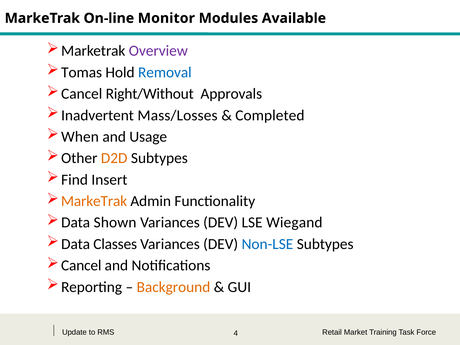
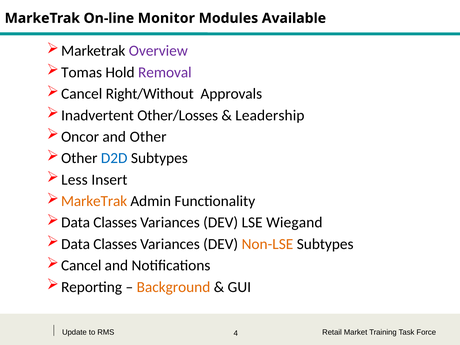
Removal colour: blue -> purple (165, 72)
Mass/Losses: Mass/Losses -> Other/Losses (178, 115)
Completed: Completed -> Leadership (270, 115)
When: When -> Oncor (80, 137)
and Usage: Usage -> Other (148, 137)
D2D colour: orange -> blue (114, 158)
Find: Find -> Less (74, 180)
Shown: Shown -> Classes (115, 223)
Non-LSE colour: blue -> orange (267, 244)
